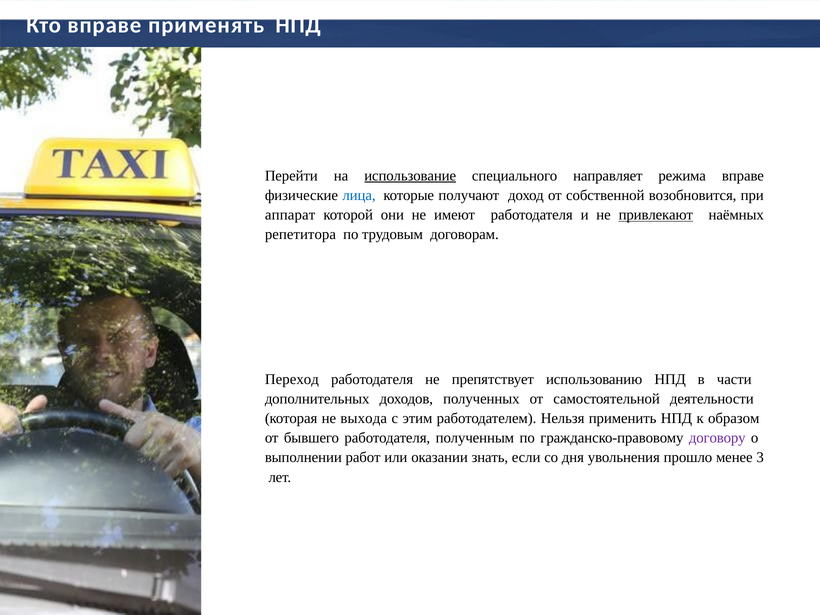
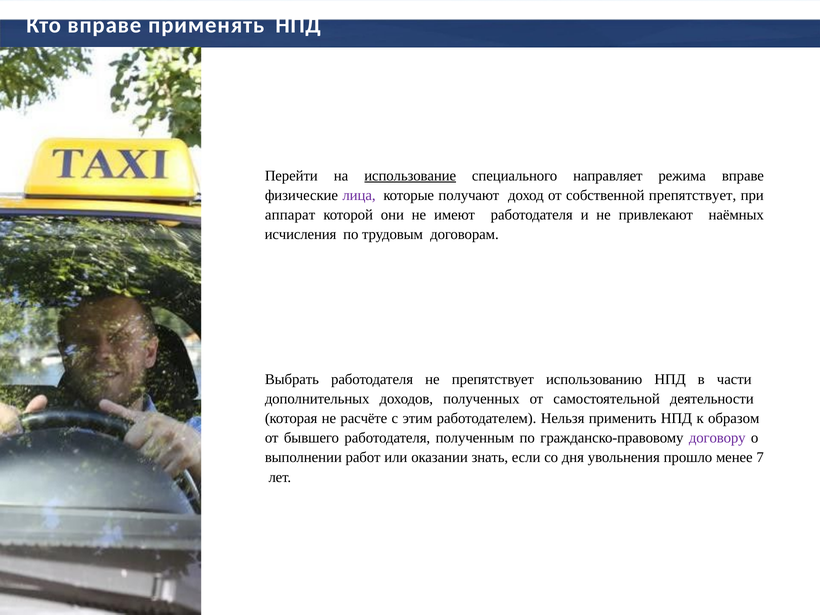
лица colour: blue -> purple (359, 195)
собственной возобновится: возобновится -> препятствует (693, 195)
привлекают underline: present -> none (656, 215)
репетитора: репетитора -> исчисления (301, 234)
Переход: Переход -> Выбрать (292, 379)
выхода: выхода -> расчёте (364, 418)
3: 3 -> 7 (760, 458)
